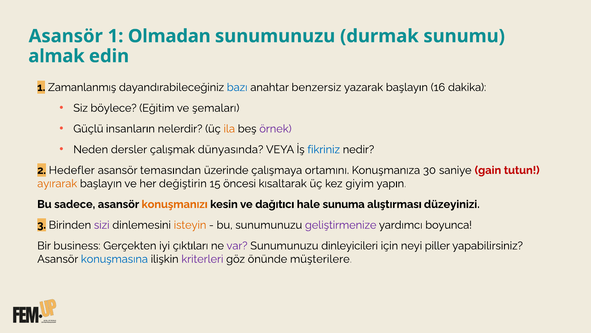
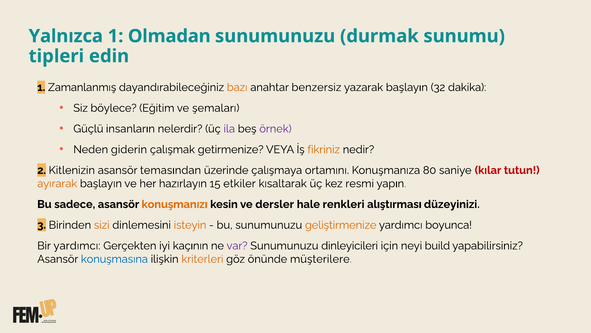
Asansör: Asansör -> Yalnızca (66, 36)
almak: almak -> tipleri (56, 56)
bazı colour: blue -> orange (237, 87)
16: 16 -> 32 (438, 87)
ila colour: orange -> purple (229, 129)
dersler: dersler -> giderin (129, 149)
dünyasında: dünyasında -> getirmenize (231, 149)
fikriniz colour: blue -> orange (324, 149)
Hedefler: Hedefler -> Kitlenizin (72, 170)
30: 30 -> 80 (430, 170)
gain: gain -> kılar (488, 170)
değiştirin: değiştirin -> hazırlayın (183, 183)
öncesi: öncesi -> etkiler (239, 183)
giyim: giyim -> resmi (360, 183)
dağıtıcı: dağıtıcı -> dersler (275, 204)
sunuma: sunuma -> renkleri (344, 204)
sizi colour: purple -> orange (102, 225)
geliştirmenize colour: purple -> orange (341, 225)
Bir business: business -> yardımcı (77, 245)
çıktıları: çıktıları -> kaçının (191, 245)
piller: piller -> build (437, 245)
kriterleri colour: purple -> orange (202, 259)
